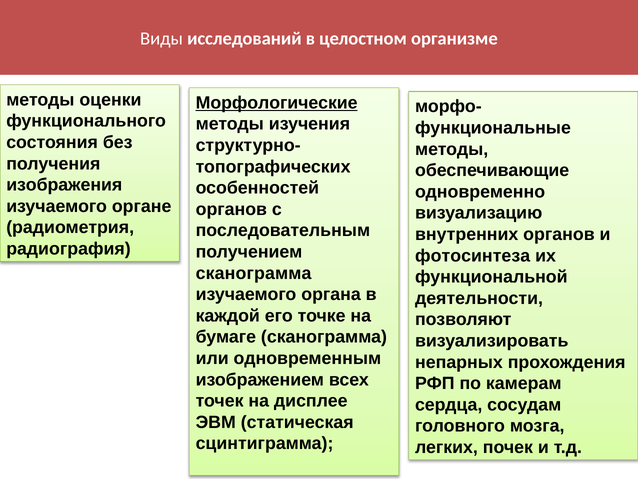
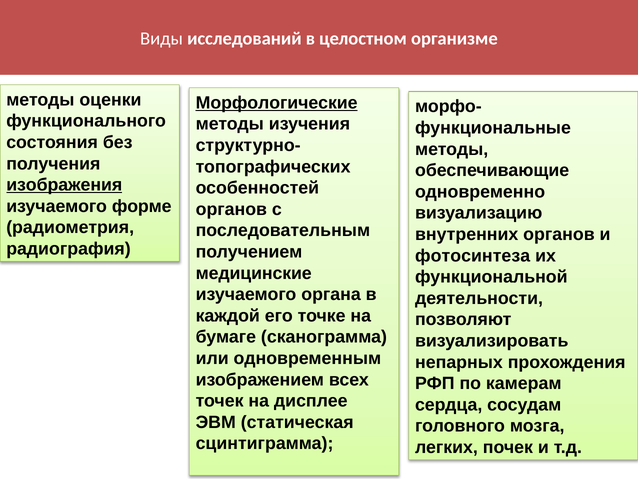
изображения underline: none -> present (64, 185)
органе: органе -> форме (142, 206)
сканограмма: сканограмма -> медицинские (254, 273)
